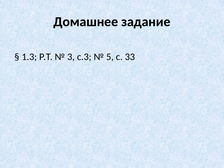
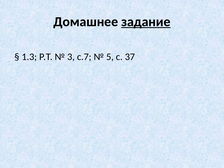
задание underline: none -> present (146, 22)
с.3: с.3 -> с.7 (84, 57)
33: 33 -> 37 (130, 57)
